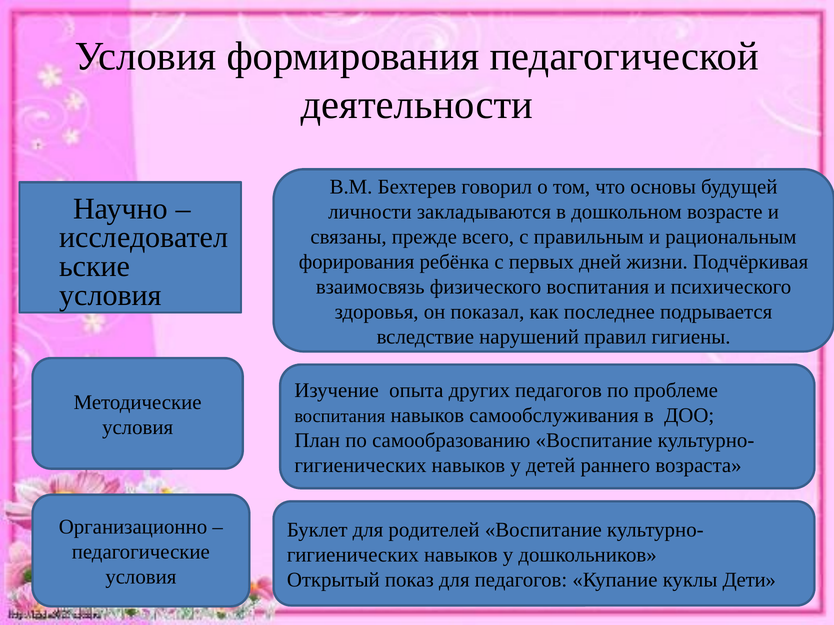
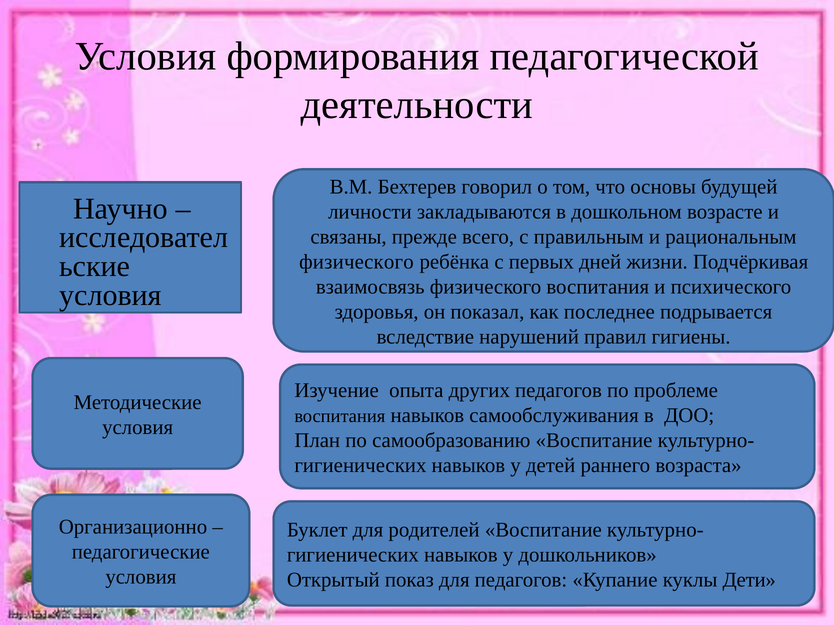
форирования: форирования -> физического (356, 262)
